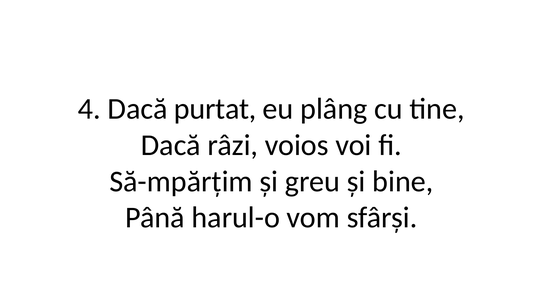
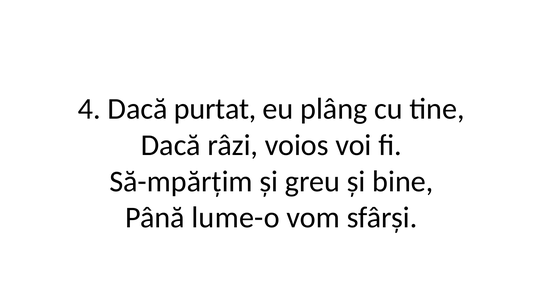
harul-o: harul-o -> lume-o (236, 217)
